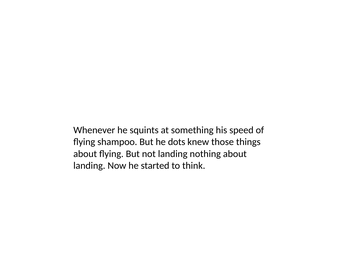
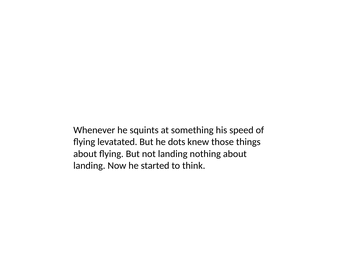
shampoo: shampoo -> levatated (117, 142)
